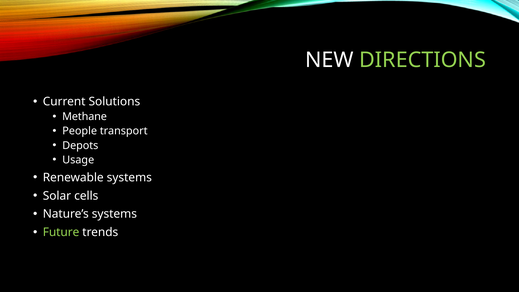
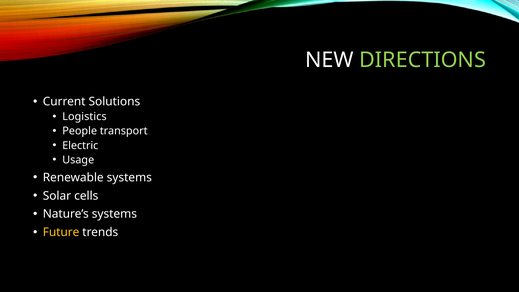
Methane: Methane -> Logistics (84, 117)
Depots: Depots -> Electric (80, 145)
Future colour: light green -> yellow (61, 232)
